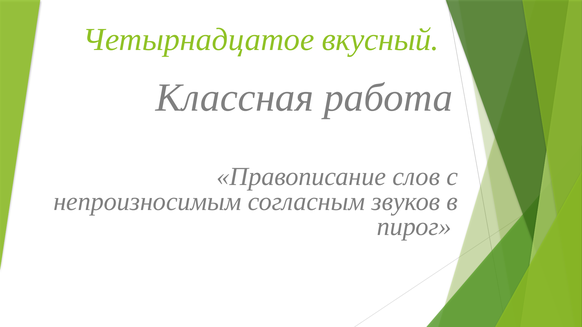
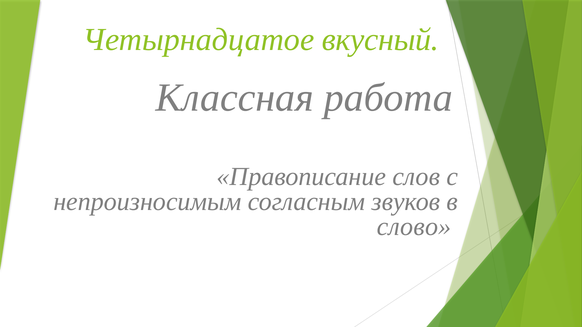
пирог: пирог -> слово (414, 227)
